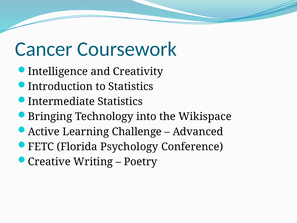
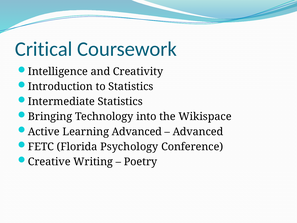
Cancer: Cancer -> Critical (44, 49)
Learning Challenge: Challenge -> Advanced (137, 132)
